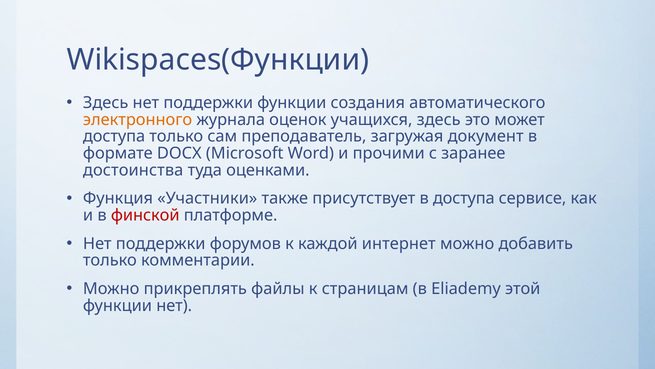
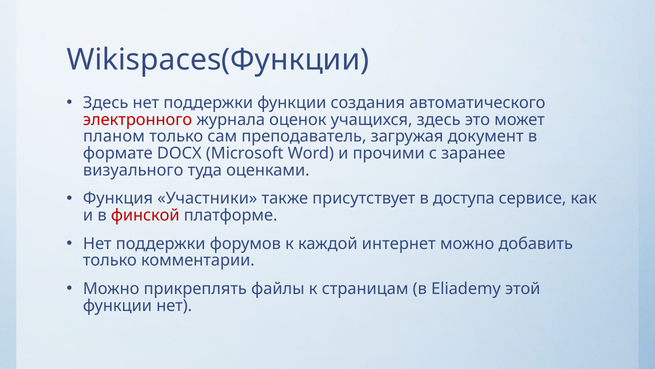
электронного colour: orange -> red (138, 120)
доступа: доступа -> планом (114, 136)
достоинства: достоинства -> визуального (133, 170)
